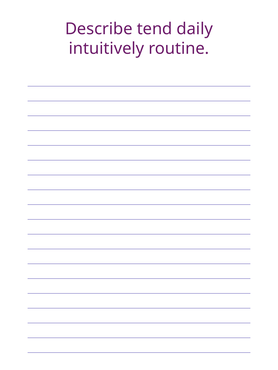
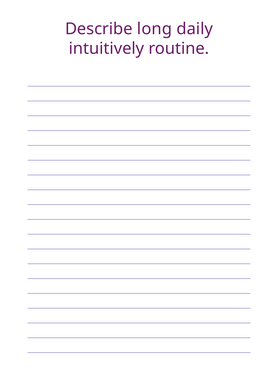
tend: tend -> long (154, 29)
